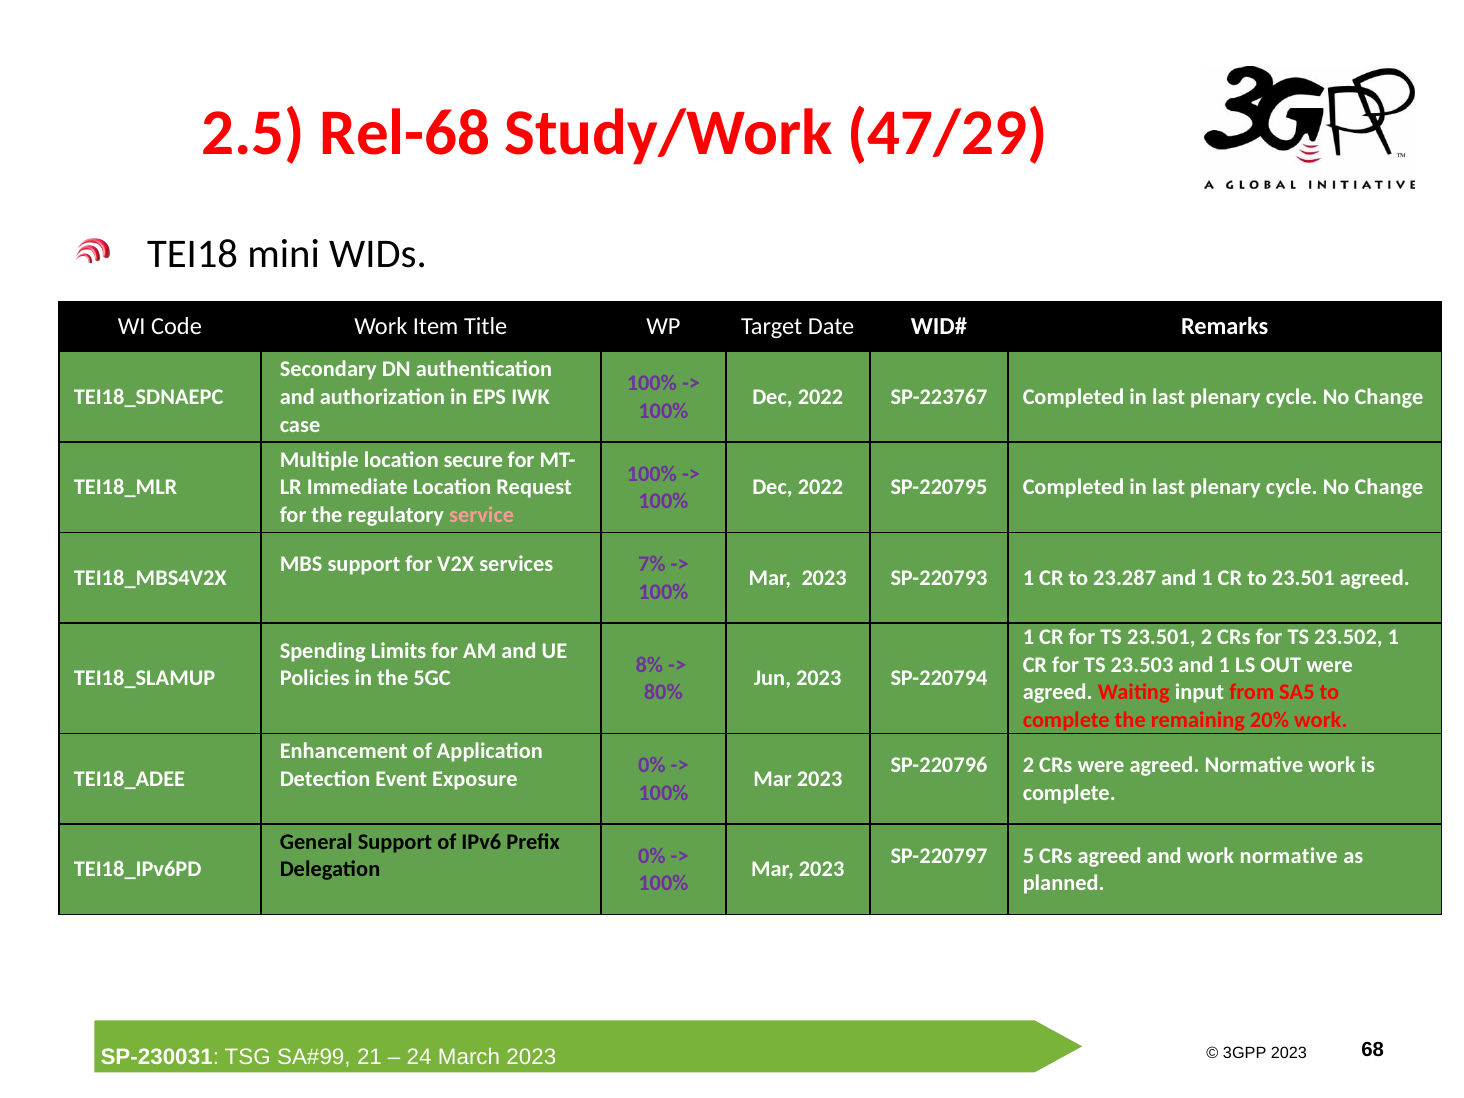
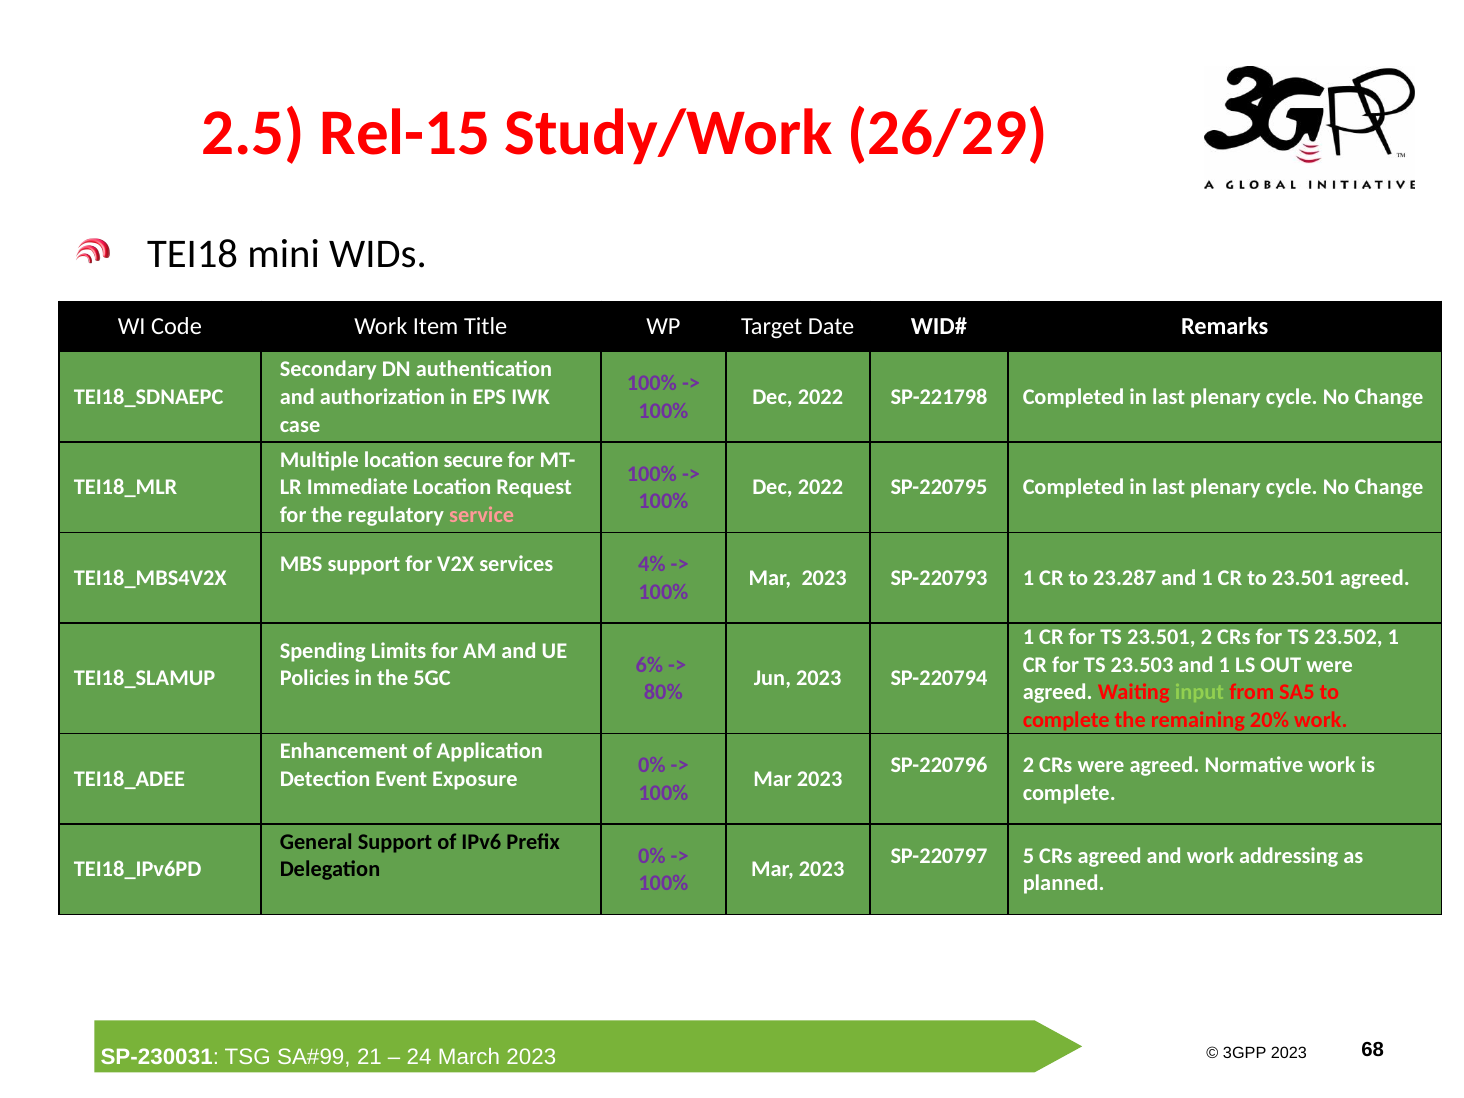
Rel-68: Rel-68 -> Rel-15 (405, 133)
47/29: 47/29 -> 26/29 (947, 133)
SP-223767: SP-223767 -> SP-221798 (939, 397)
7%: 7% -> 4% (652, 564)
8%: 8% -> 6% (649, 665)
input colour: white -> light green (1199, 692)
work normative: normative -> addressing (1289, 856)
